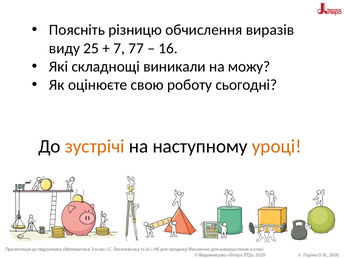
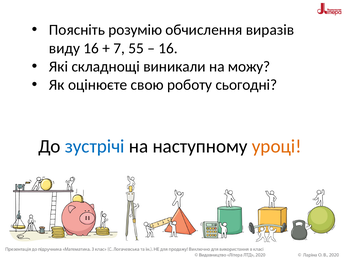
різницю: різницю -> розумію (135, 30)
виду 25: 25 -> 16 (91, 48)
77: 77 -> 55 (136, 48)
зустрічі colour: orange -> blue (95, 146)
